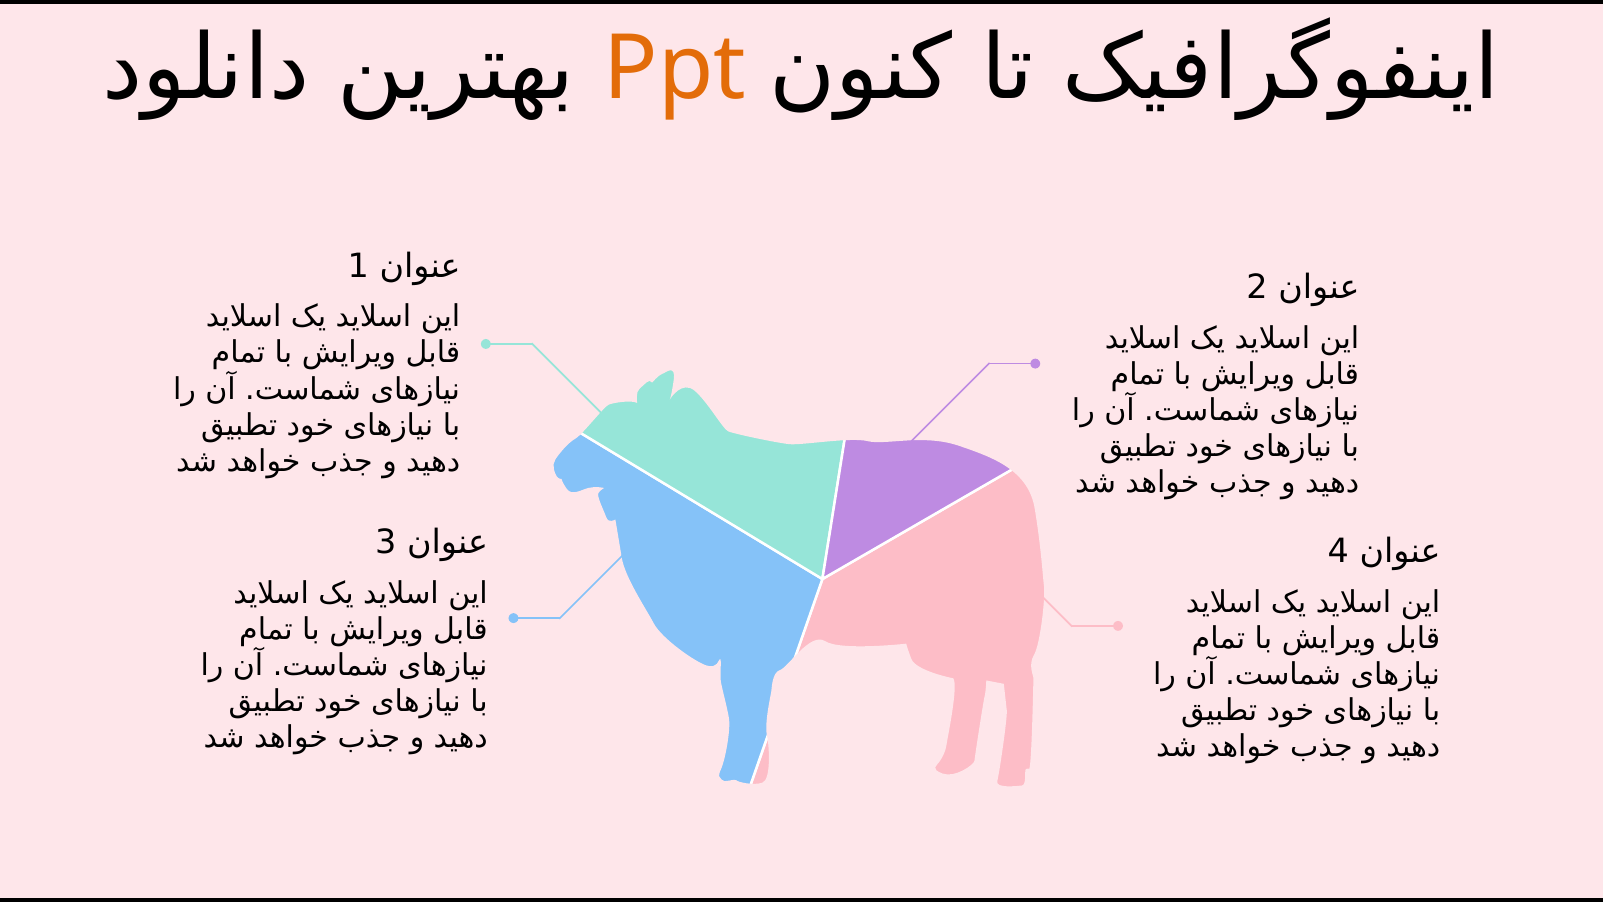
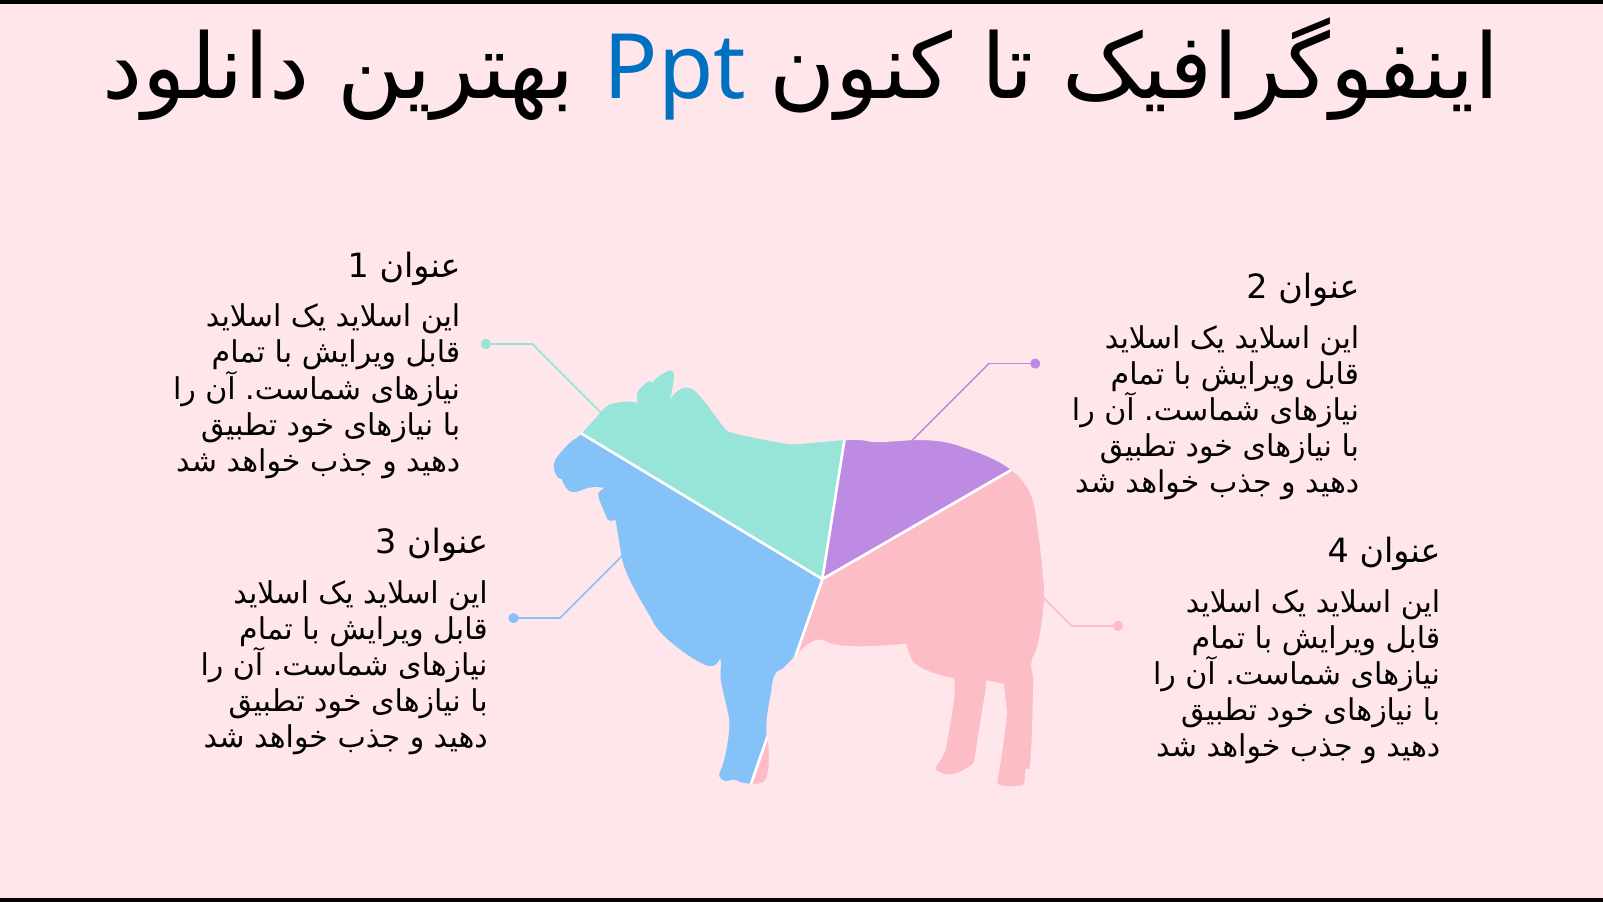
Ppt colour: orange -> blue (675, 68)
